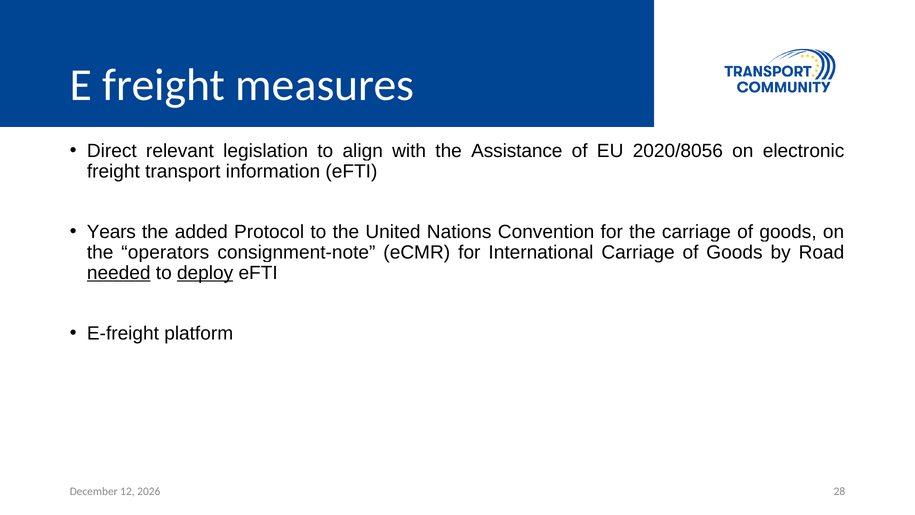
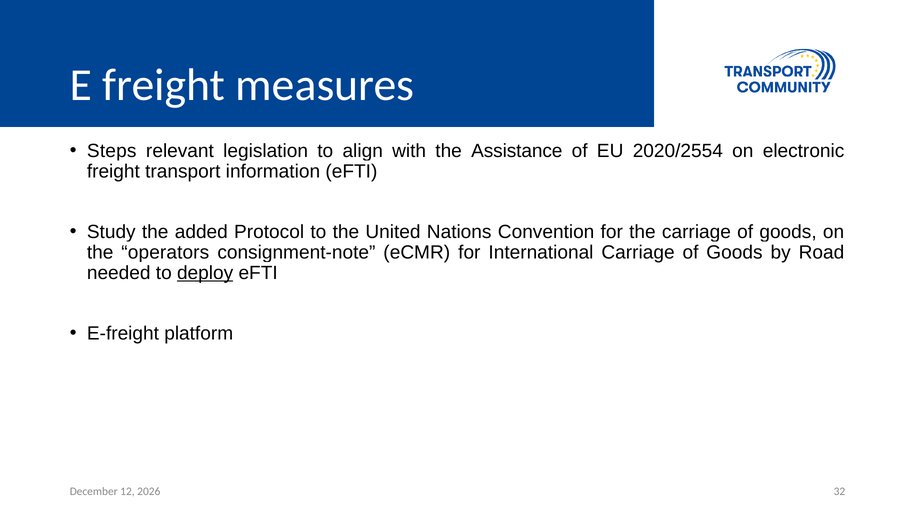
Direct: Direct -> Steps (112, 151)
2020/8056: 2020/8056 -> 2020/2554 (678, 151)
Years: Years -> Study (111, 232)
needed underline: present -> none (119, 273)
28: 28 -> 32 (839, 491)
